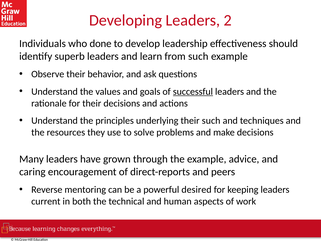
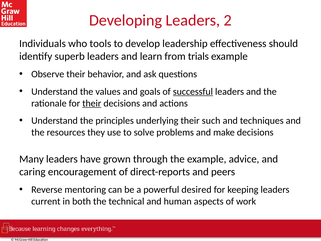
done: done -> tools (100, 44)
from such: such -> trials (198, 56)
their underline: none -> present (92, 103)
